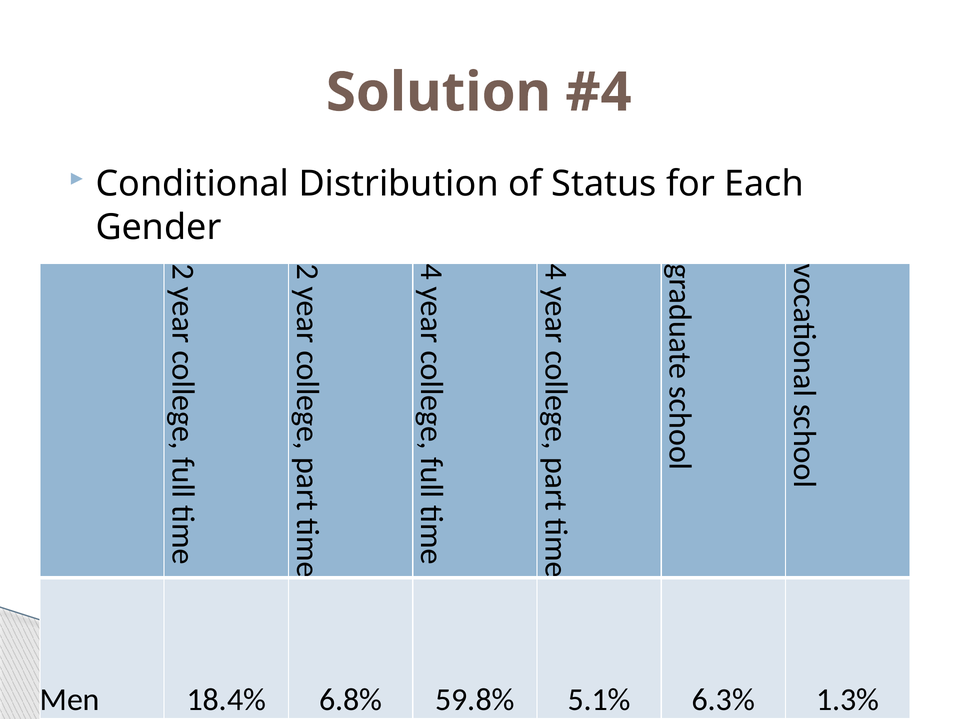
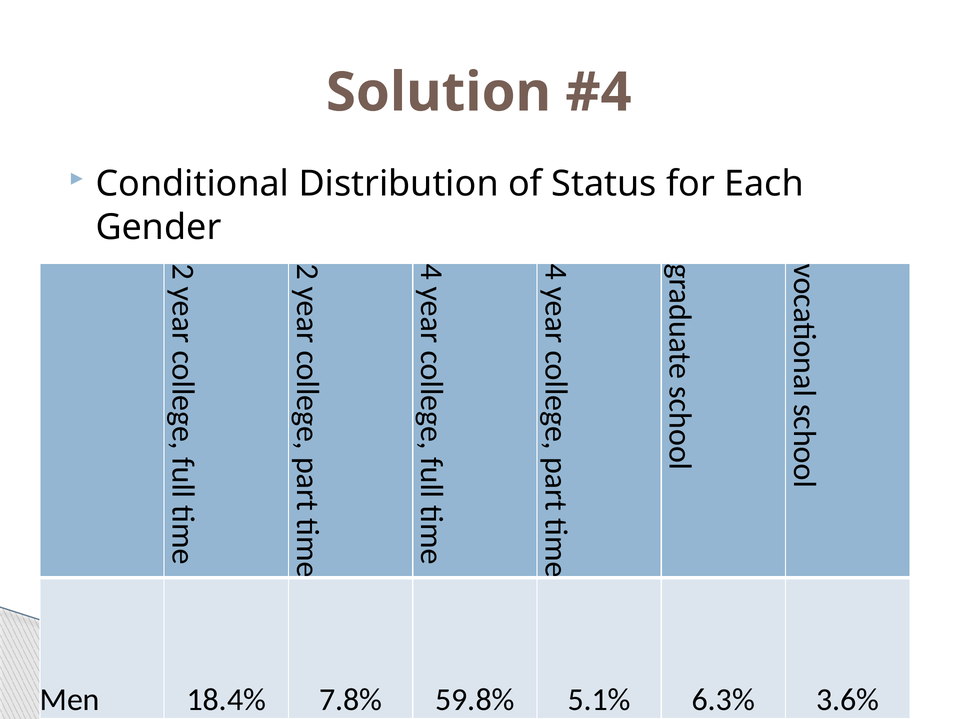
6.8%: 6.8% -> 7.8% (351, 699)
1.3%: 1.3% -> 3.6% (848, 699)
